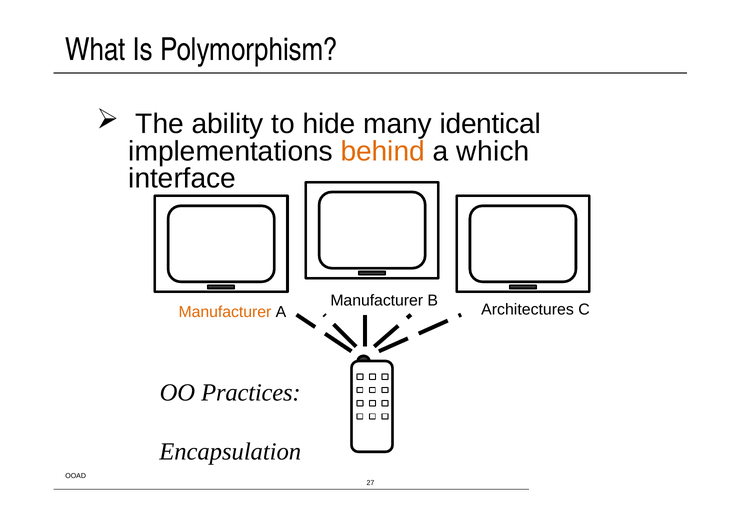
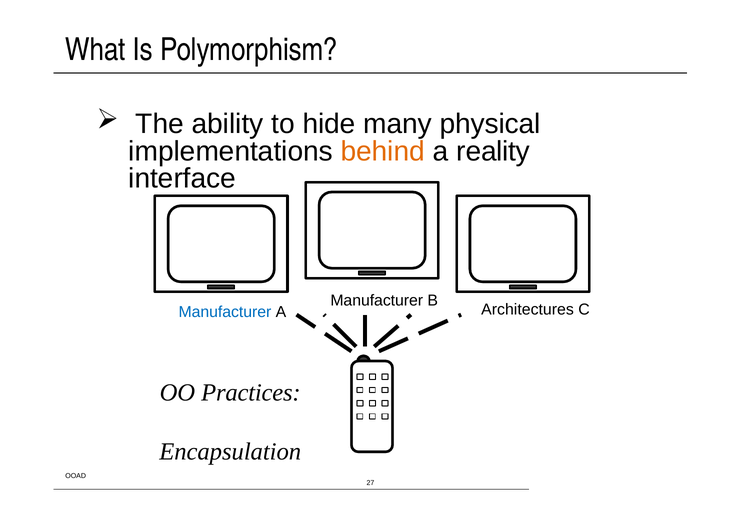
identical: identical -> physical (490, 124)
which: which -> reality (493, 151)
Manufacturer colour: orange -> blue (225, 312)
